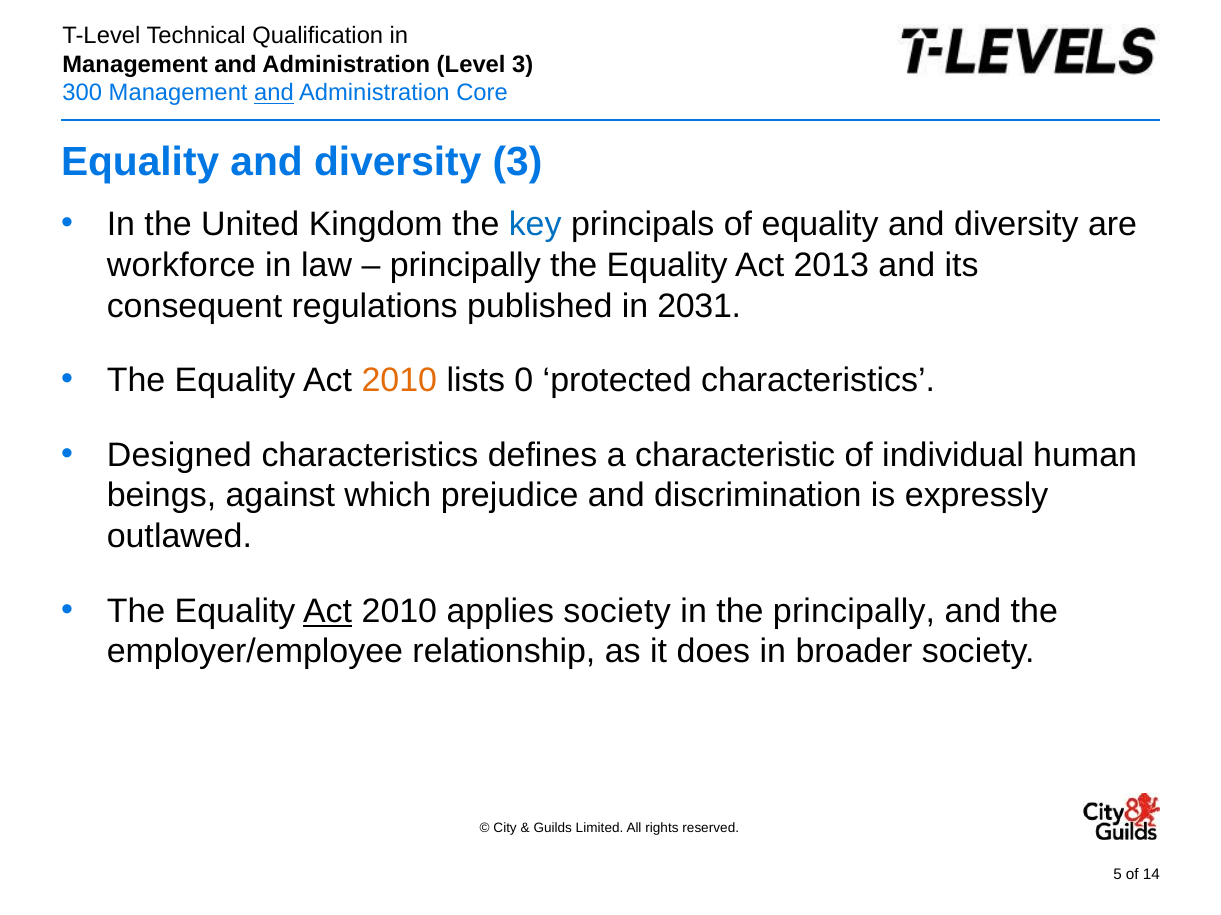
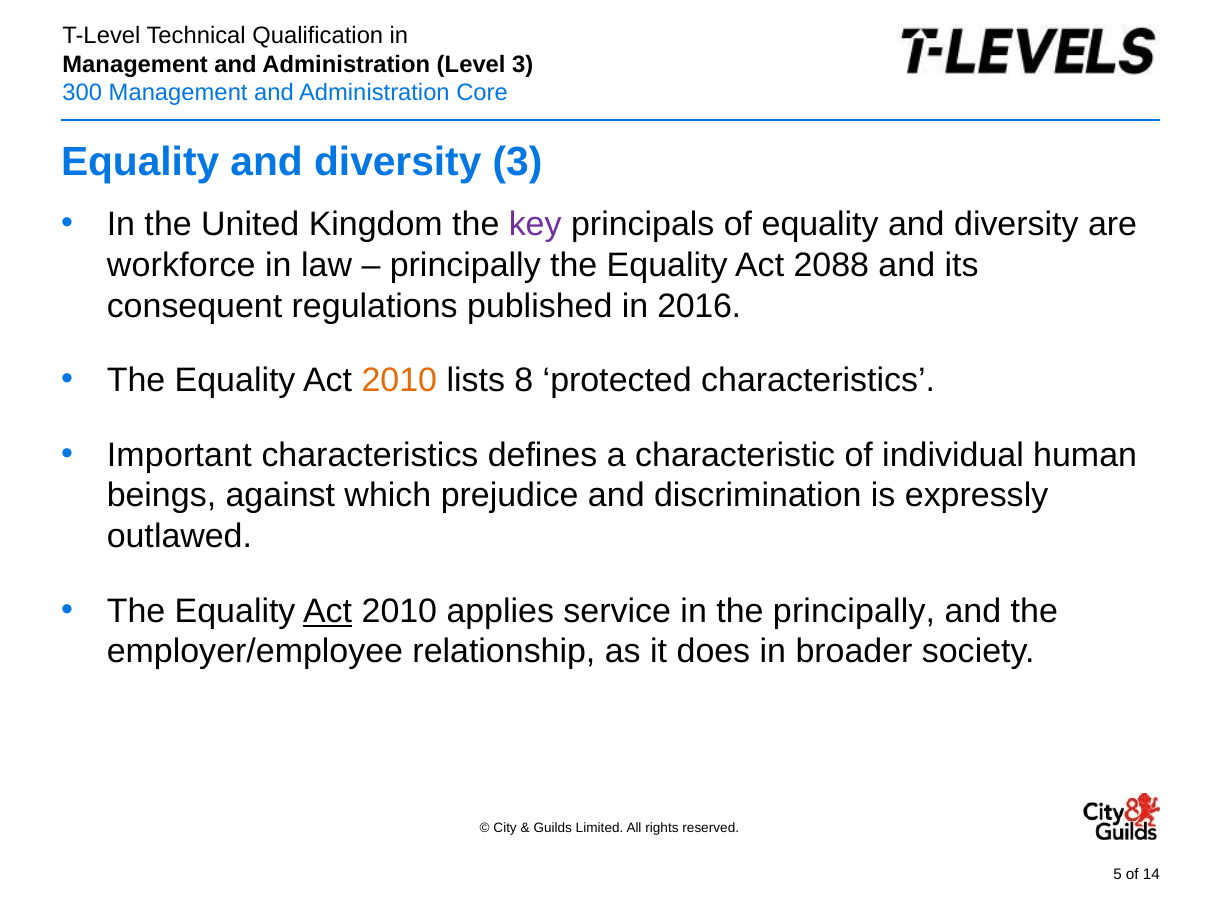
and underline: present -> none (274, 93)
key colour: blue -> purple (535, 225)
2013: 2013 -> 2088 (831, 265)
2031: 2031 -> 2016 (699, 306)
0: 0 -> 8 (524, 381)
Designed: Designed -> Important (179, 455)
applies society: society -> service (617, 611)
